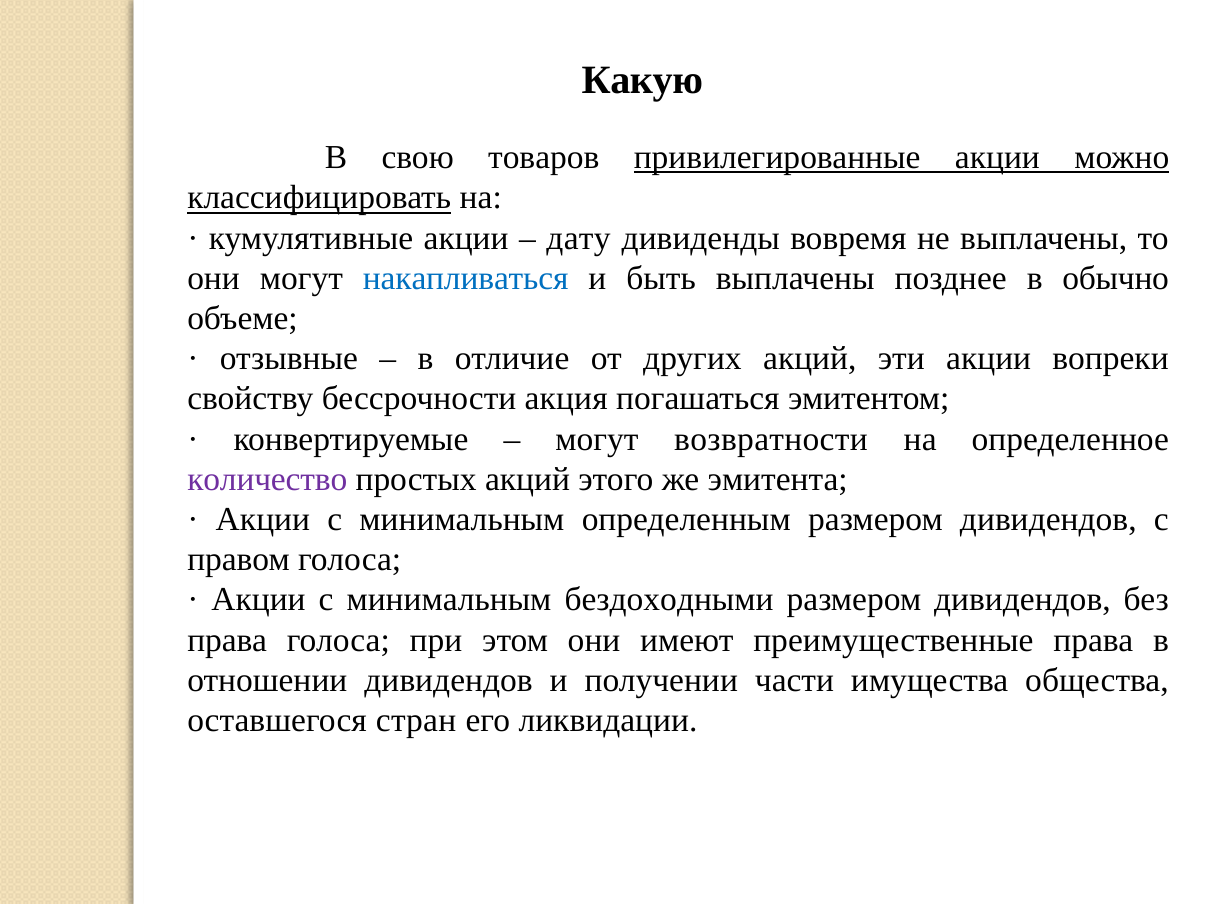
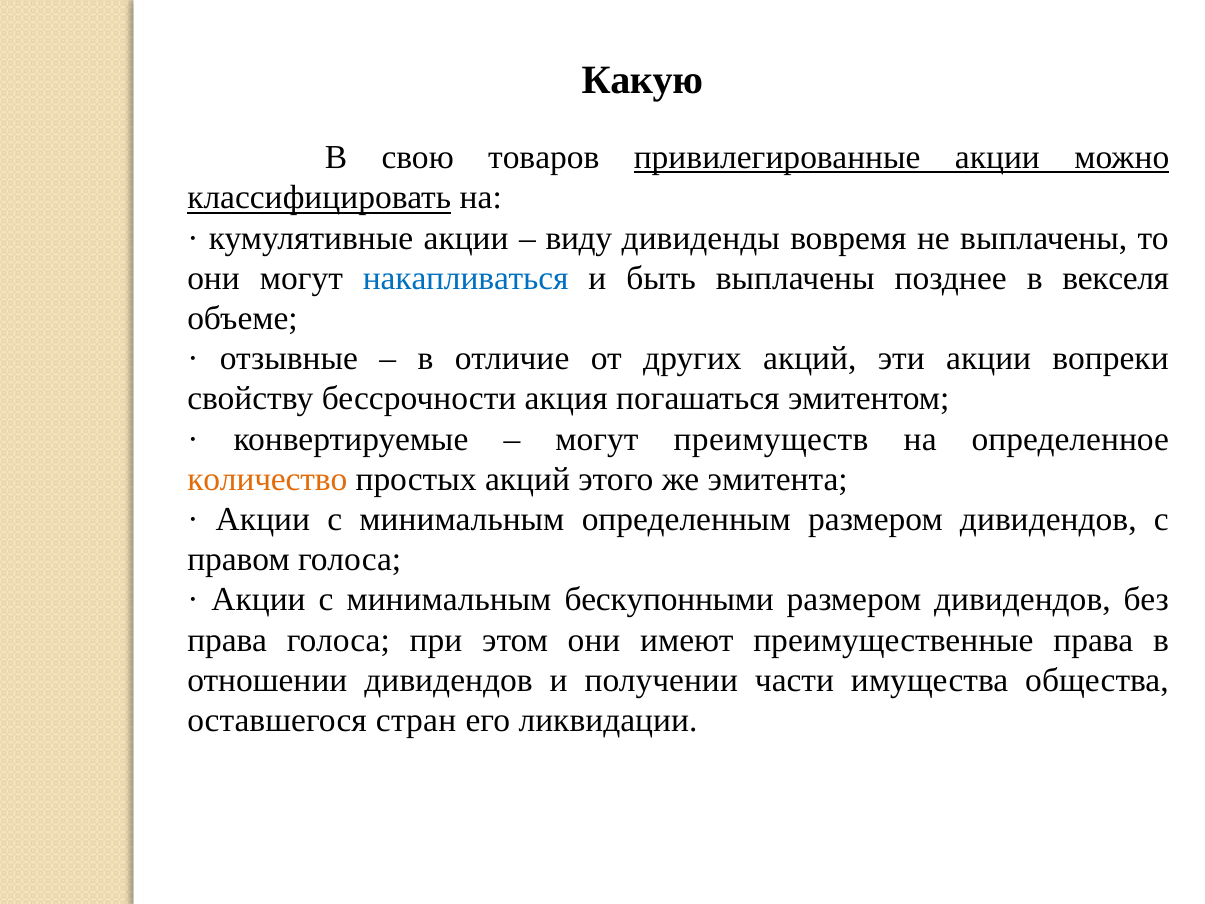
дату: дату -> виду (579, 238)
обычно: обычно -> векселя (1116, 278)
возвратности: возвратности -> преимуществ (771, 439)
количество colour: purple -> orange (267, 479)
бездоходными: бездоходными -> бескупонными (669, 600)
